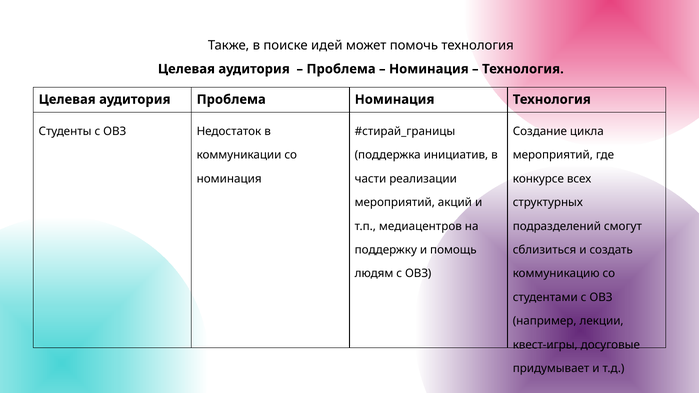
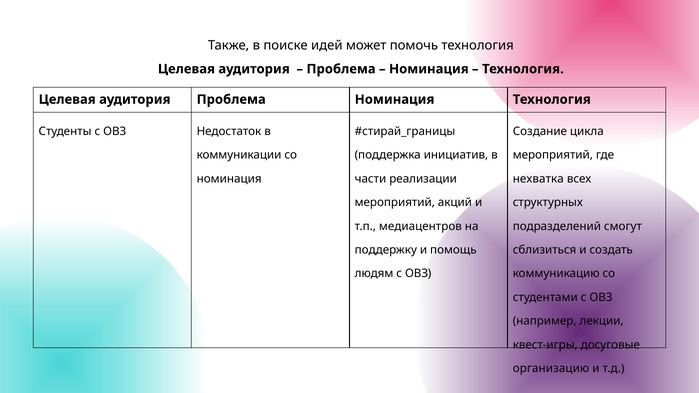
конкурсе: конкурсе -> нехватка (538, 179)
придумывает: придумывает -> организацию (551, 369)
